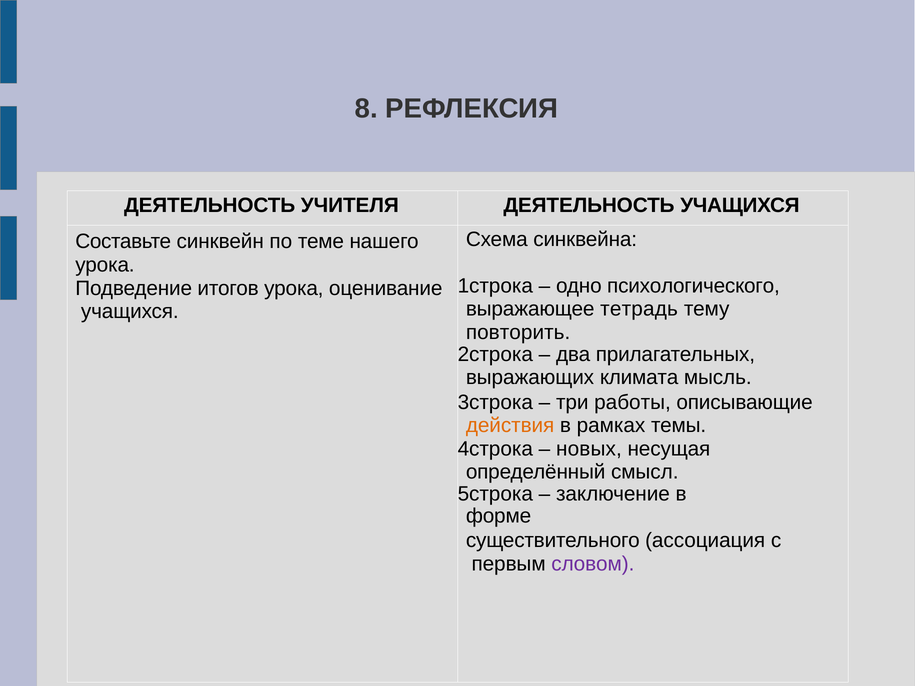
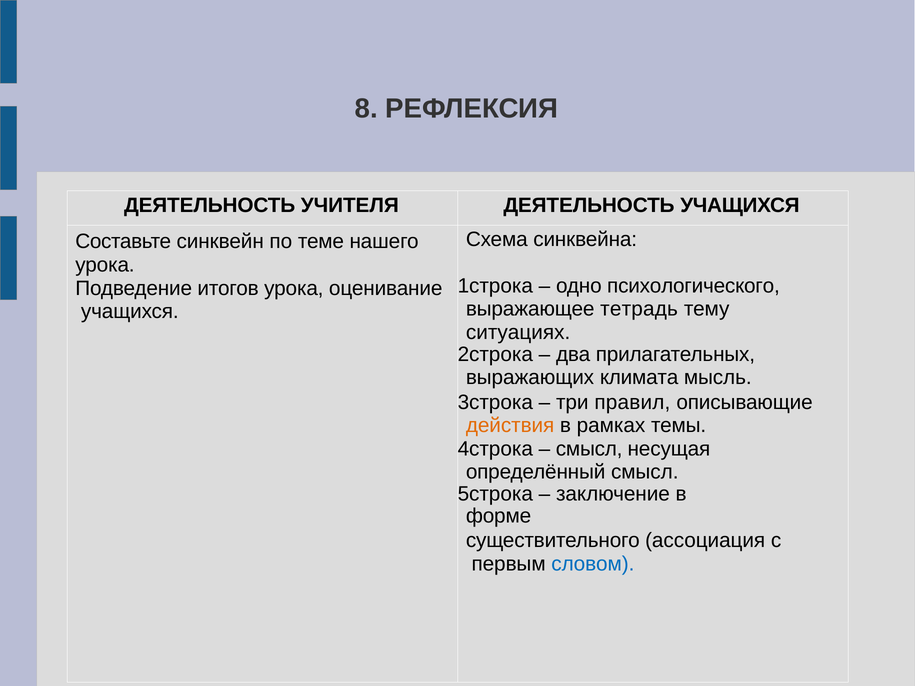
повторить: повторить -> ситуациях (518, 332)
работы: работы -> правил (632, 402)
новых: новых -> смысл (589, 449)
словом colour: purple -> blue (593, 563)
